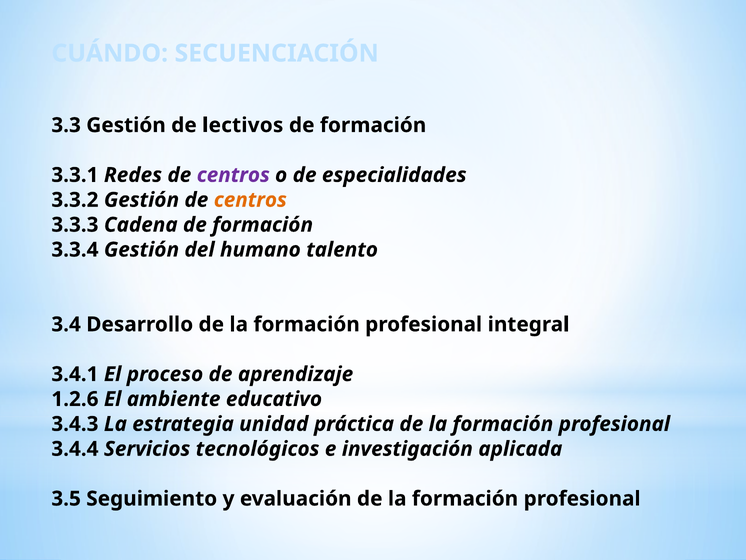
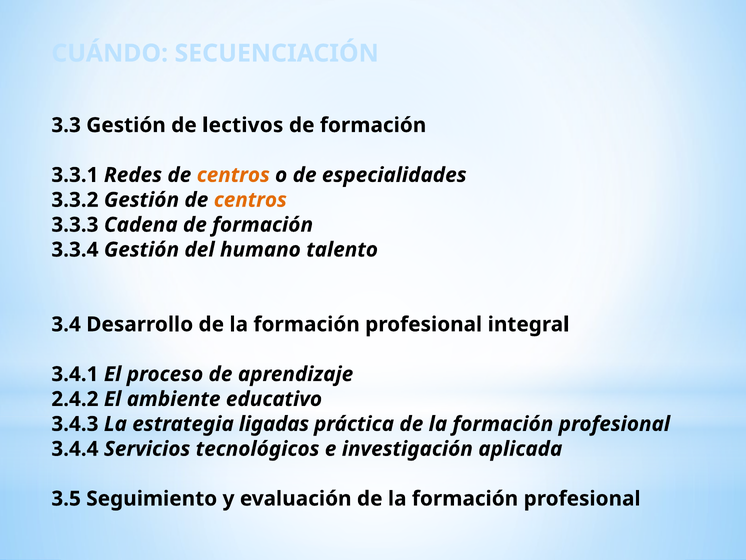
centros colour: purple -> orange (233, 175)
1.2.6: 1.2.6 -> 2.4.2 (75, 399)
unidad: unidad -> ligadas (274, 424)
